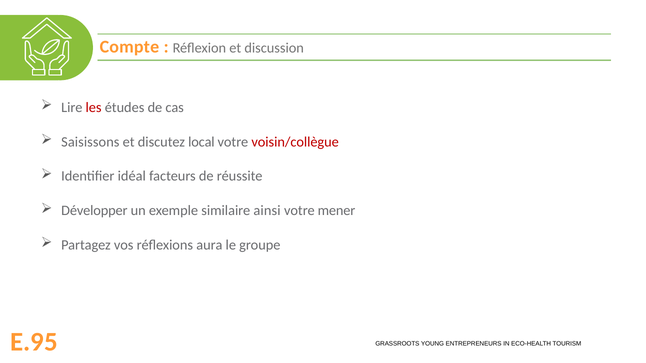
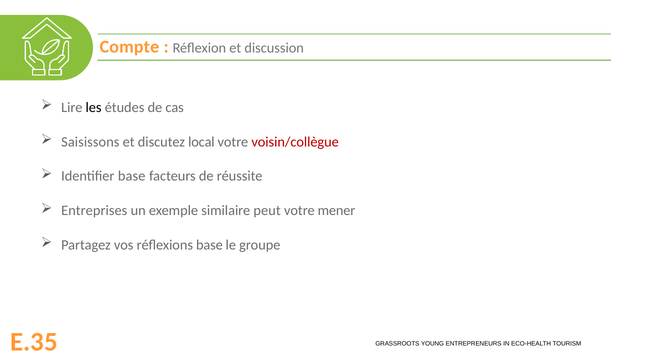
les colour: red -> black (94, 108)
Identifier idéal: idéal -> base (132, 176)
Développer: Développer -> Entreprises (94, 211)
ainsi: ainsi -> peut (267, 211)
réflexions aura: aura -> base (209, 245)
E.95: E.95 -> E.35 (34, 342)
